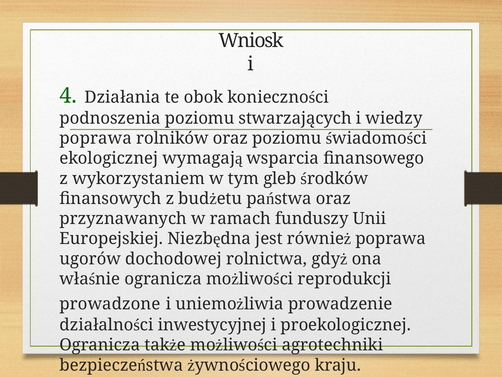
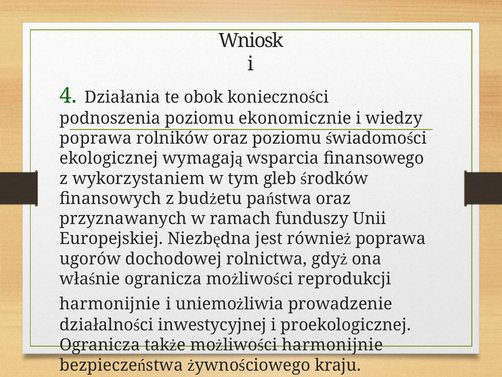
stwarzających: stwarzających -> ekonomicznie (295, 118)
prowadzone: prowadzone -> harmonijnie (110, 303)
agrotechniki: agrotechniki -> harmonijnie (332, 344)
